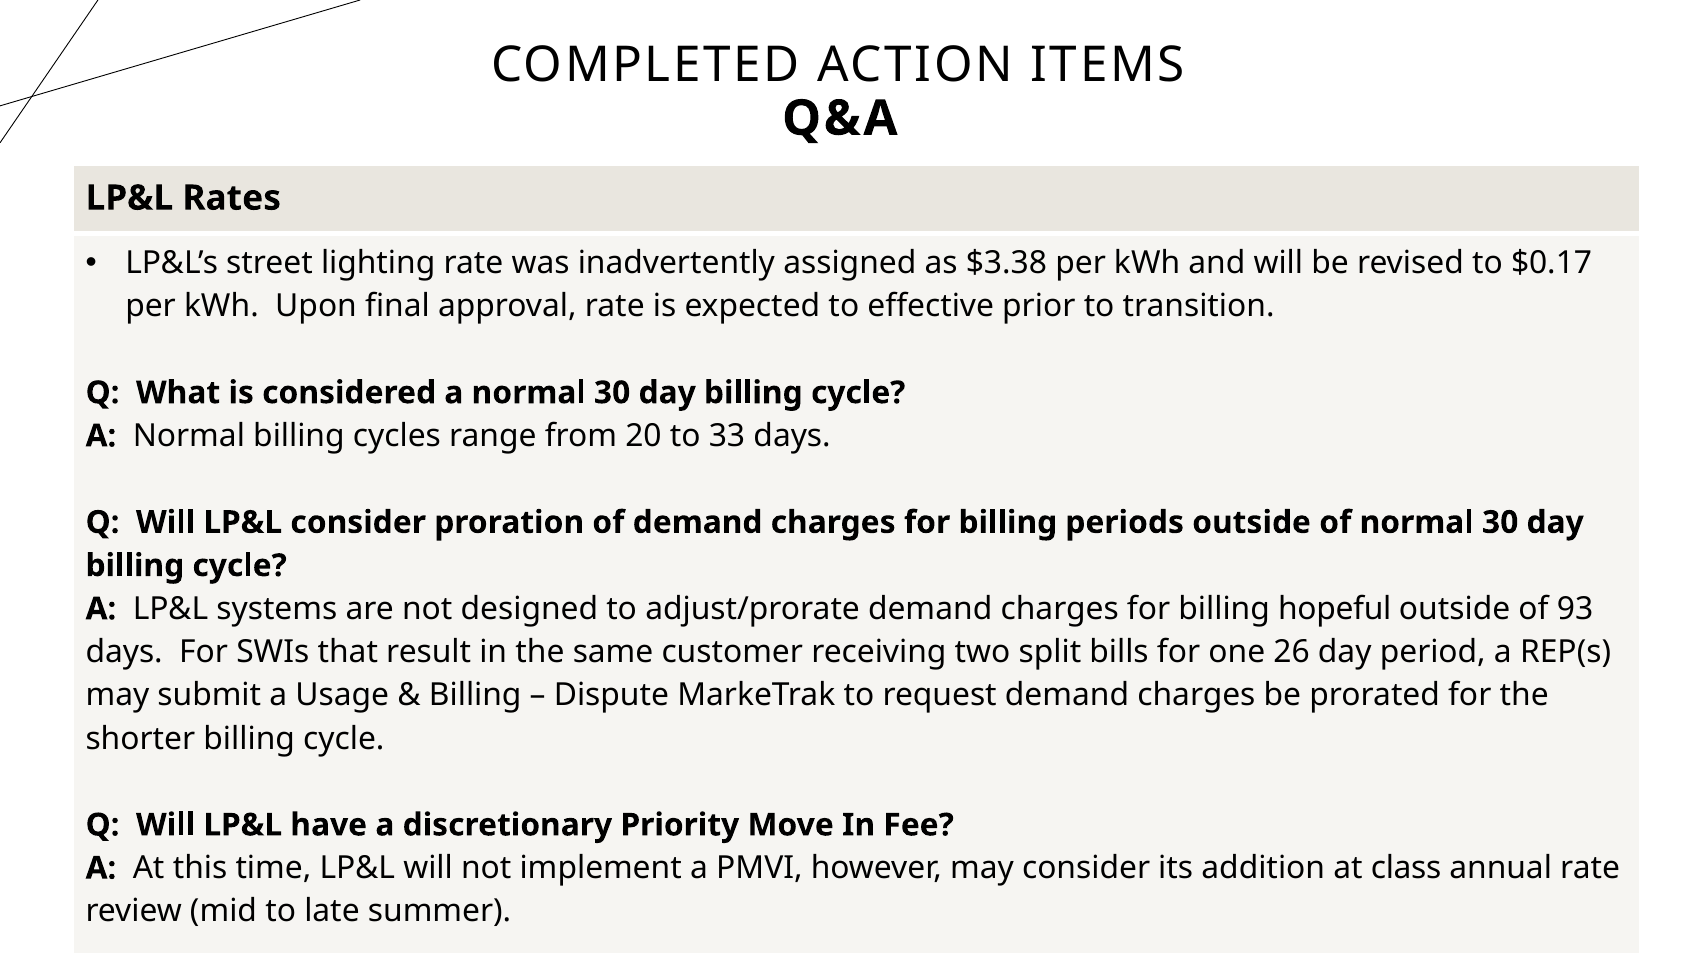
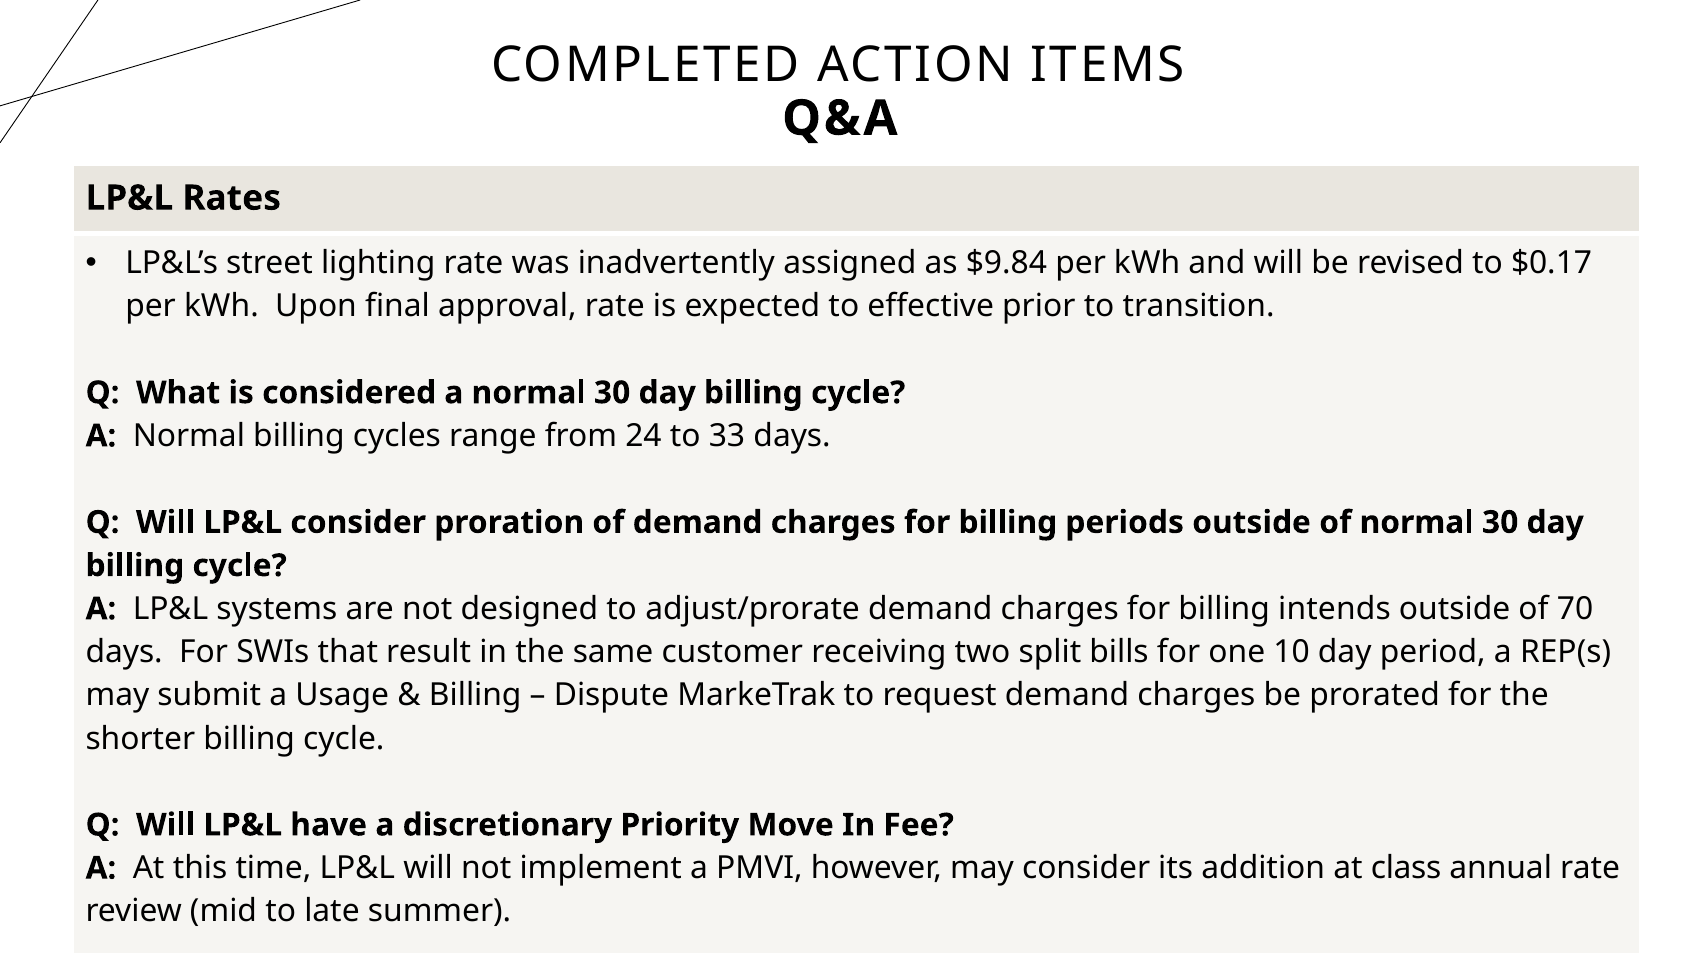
$3.38: $3.38 -> $9.84 (1006, 263)
20: 20 -> 24 (643, 436)
hopeful: hopeful -> intends (1334, 609)
93: 93 -> 70 (1575, 609)
26: 26 -> 10 (1292, 652)
